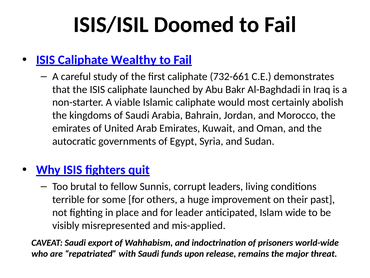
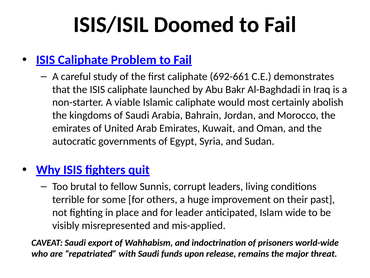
Wealthy: Wealthy -> Problem (134, 60)
732-661: 732-661 -> 692-661 (230, 76)
